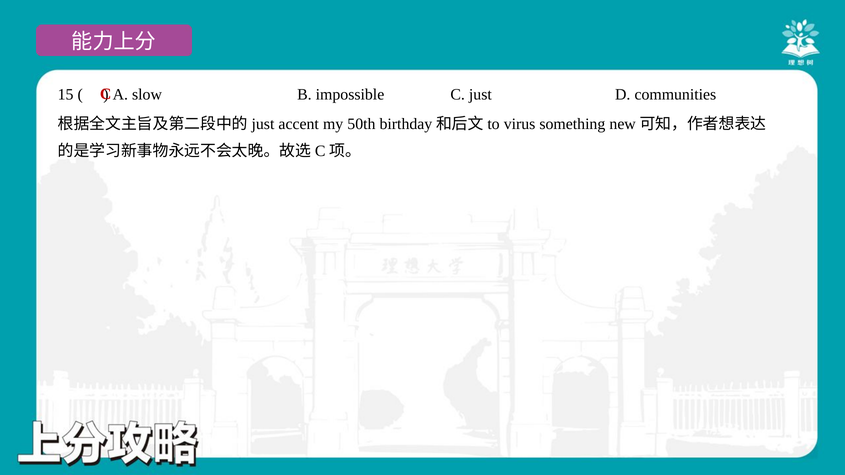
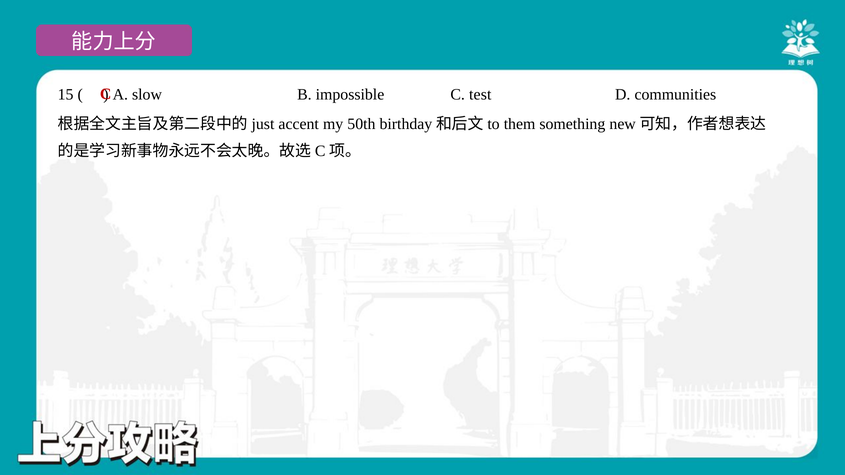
just: just -> test (480, 95)
virus: virus -> them (520, 124)
